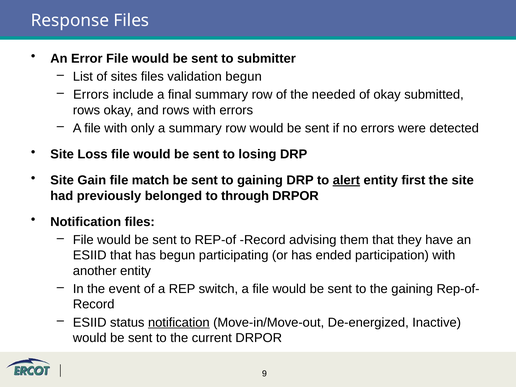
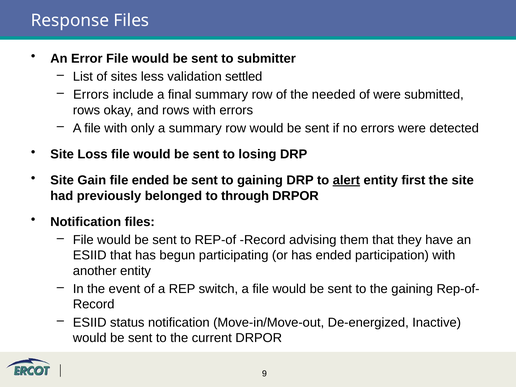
sites files: files -> less (152, 77)
validation begun: begun -> settled (244, 77)
of okay: okay -> were (387, 95)
file match: match -> ended (151, 180)
notification underline: present -> none (179, 322)
